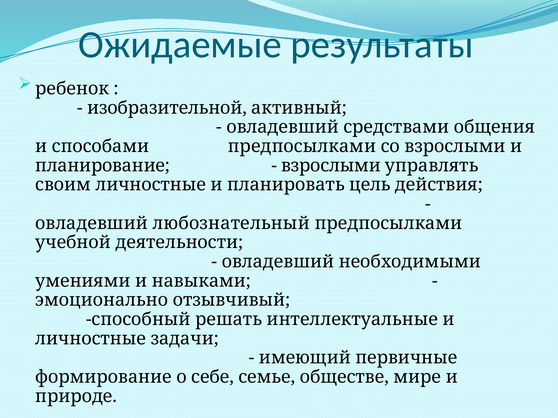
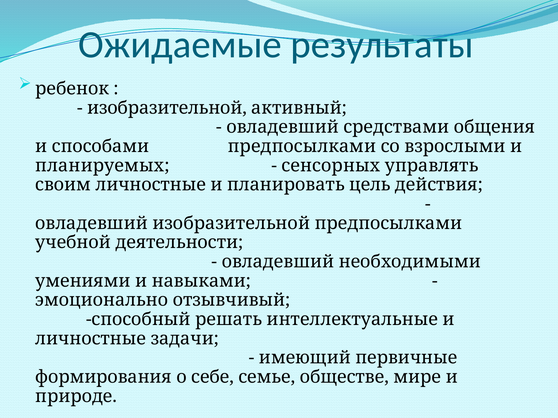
планирование: планирование -> планируемых (102, 166)
взрослыми: взрослыми -> сенсорных (331, 166)
овладевший любознательный: любознательный -> изобразительной (231, 223)
формирование: формирование -> формирования (104, 377)
